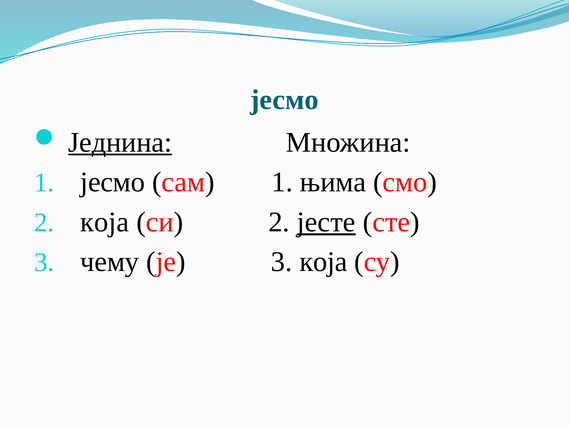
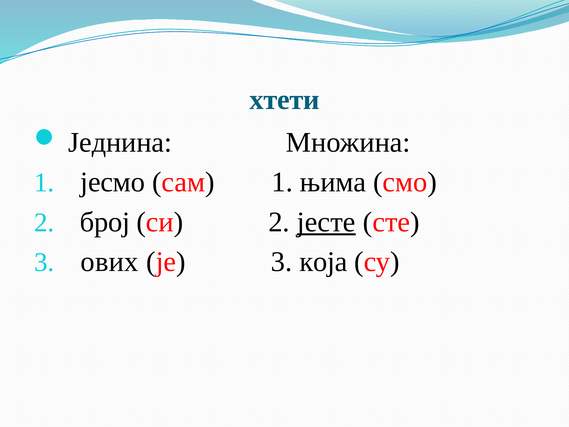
јесмо: јесмо -> хтети (285, 100)
Једнина underline: present -> none (120, 142)
2 која: која -> број (105, 222)
чему: чему -> ових (110, 262)
